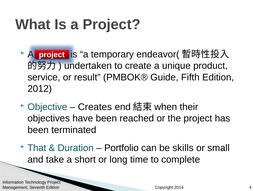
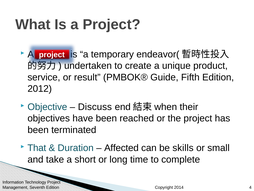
Creates: Creates -> Discuss (95, 107)
Portfolio: Portfolio -> Affected (121, 148)
